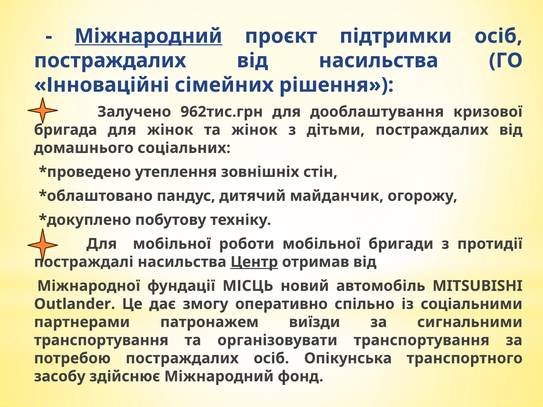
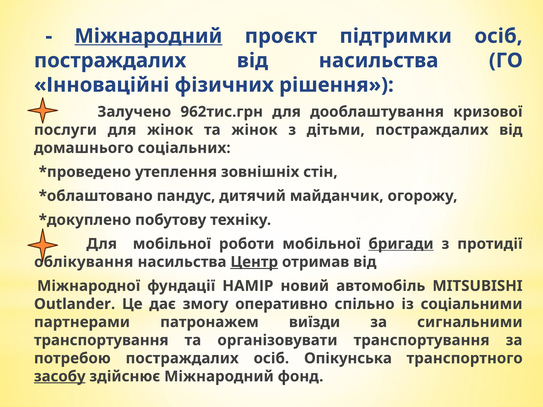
сімейних: сімейних -> фізичних (224, 85)
бригада: бригада -> послуги (65, 130)
бригади underline: none -> present (401, 244)
постраждалі: постраждалі -> облікування (84, 262)
МІСЦЬ: МІСЦЬ -> НАМІР (248, 286)
засобу underline: none -> present (60, 377)
